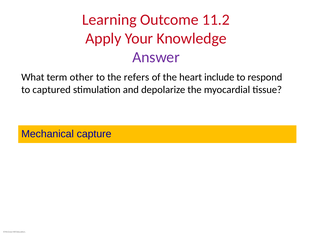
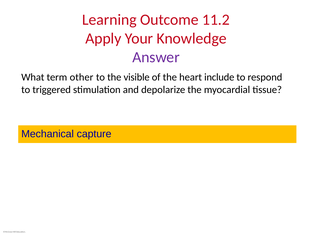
refers: refers -> visible (137, 77)
captured: captured -> triggered (52, 90)
